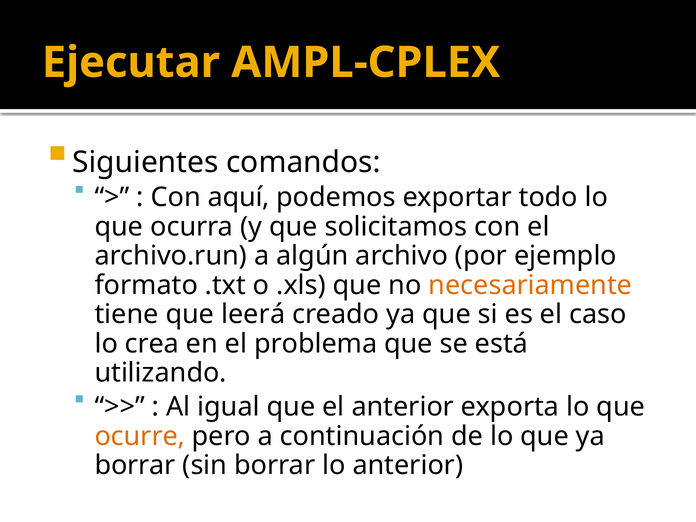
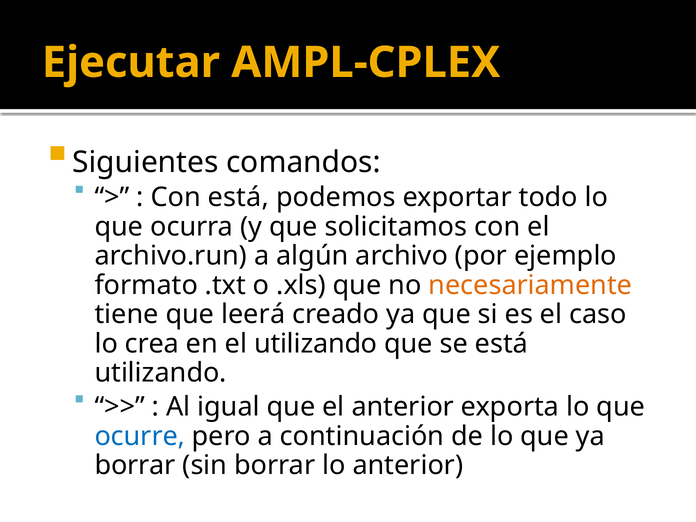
Con aquí: aquí -> está (238, 197)
el problema: problema -> utilizando (316, 344)
ocurre colour: orange -> blue (140, 436)
